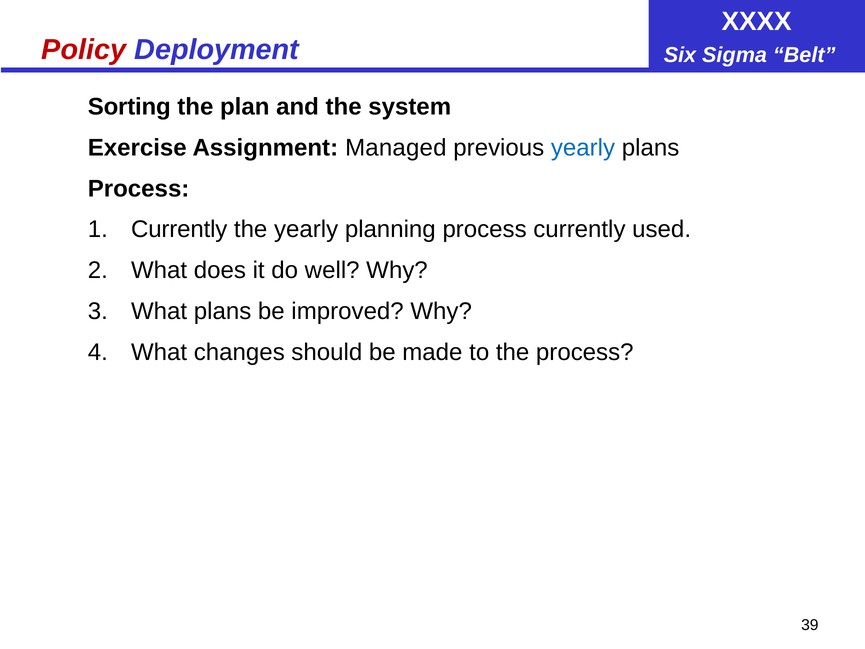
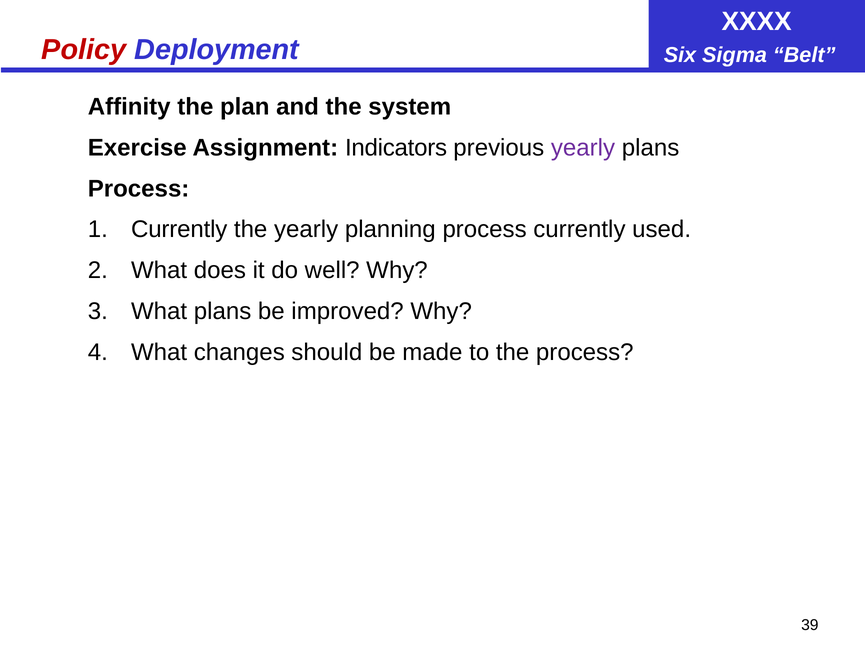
Sorting: Sorting -> Affinity (129, 107)
Managed: Managed -> Indicators (396, 148)
yearly colour: blue -> purple (583, 148)
